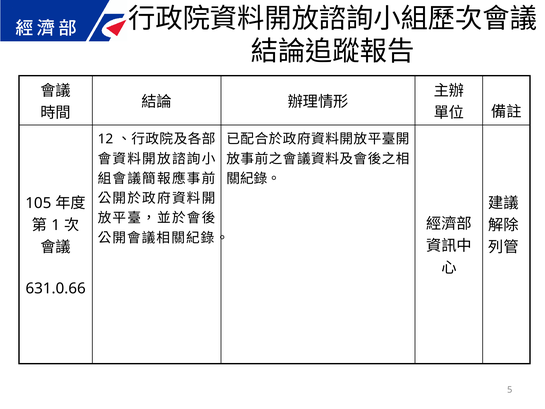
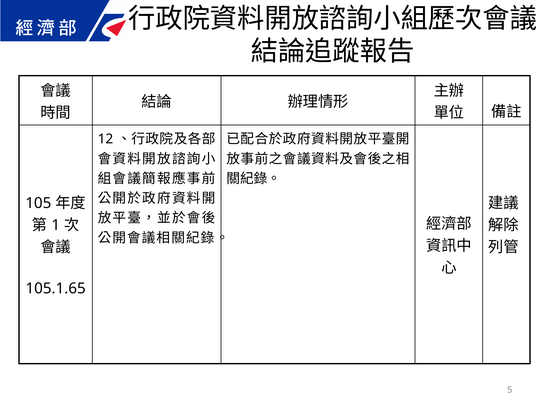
631.0.66: 631.0.66 -> 105.1.65 (56, 288)
